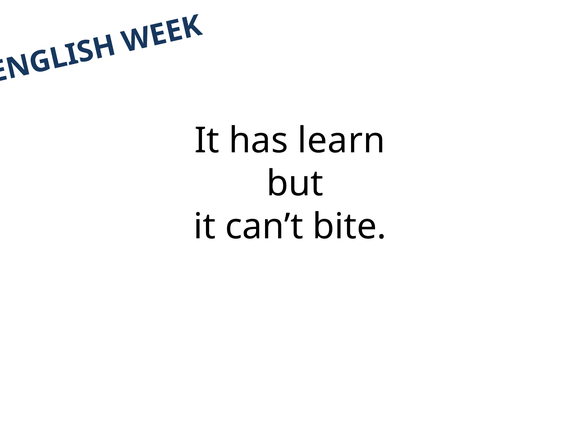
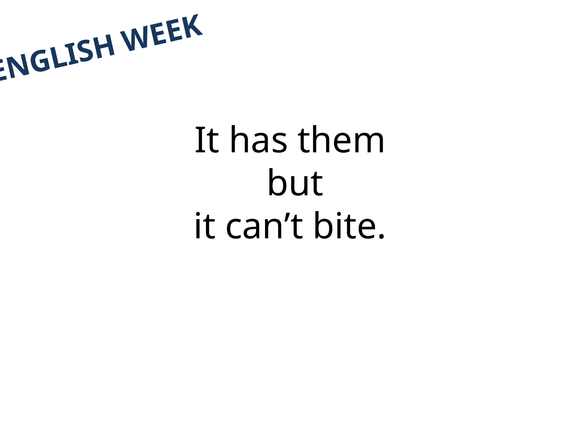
learn: learn -> them (342, 140)
